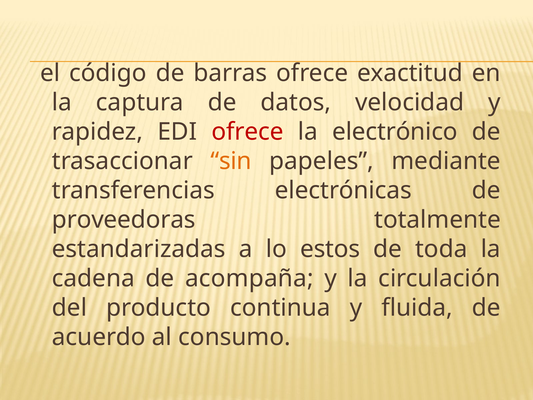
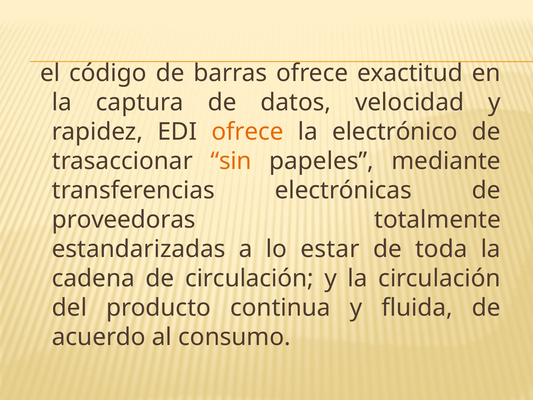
ofrece colour: red -> orange (247, 132)
estos: estos -> estar (330, 249)
de acompaña: acompaña -> circulación (249, 278)
